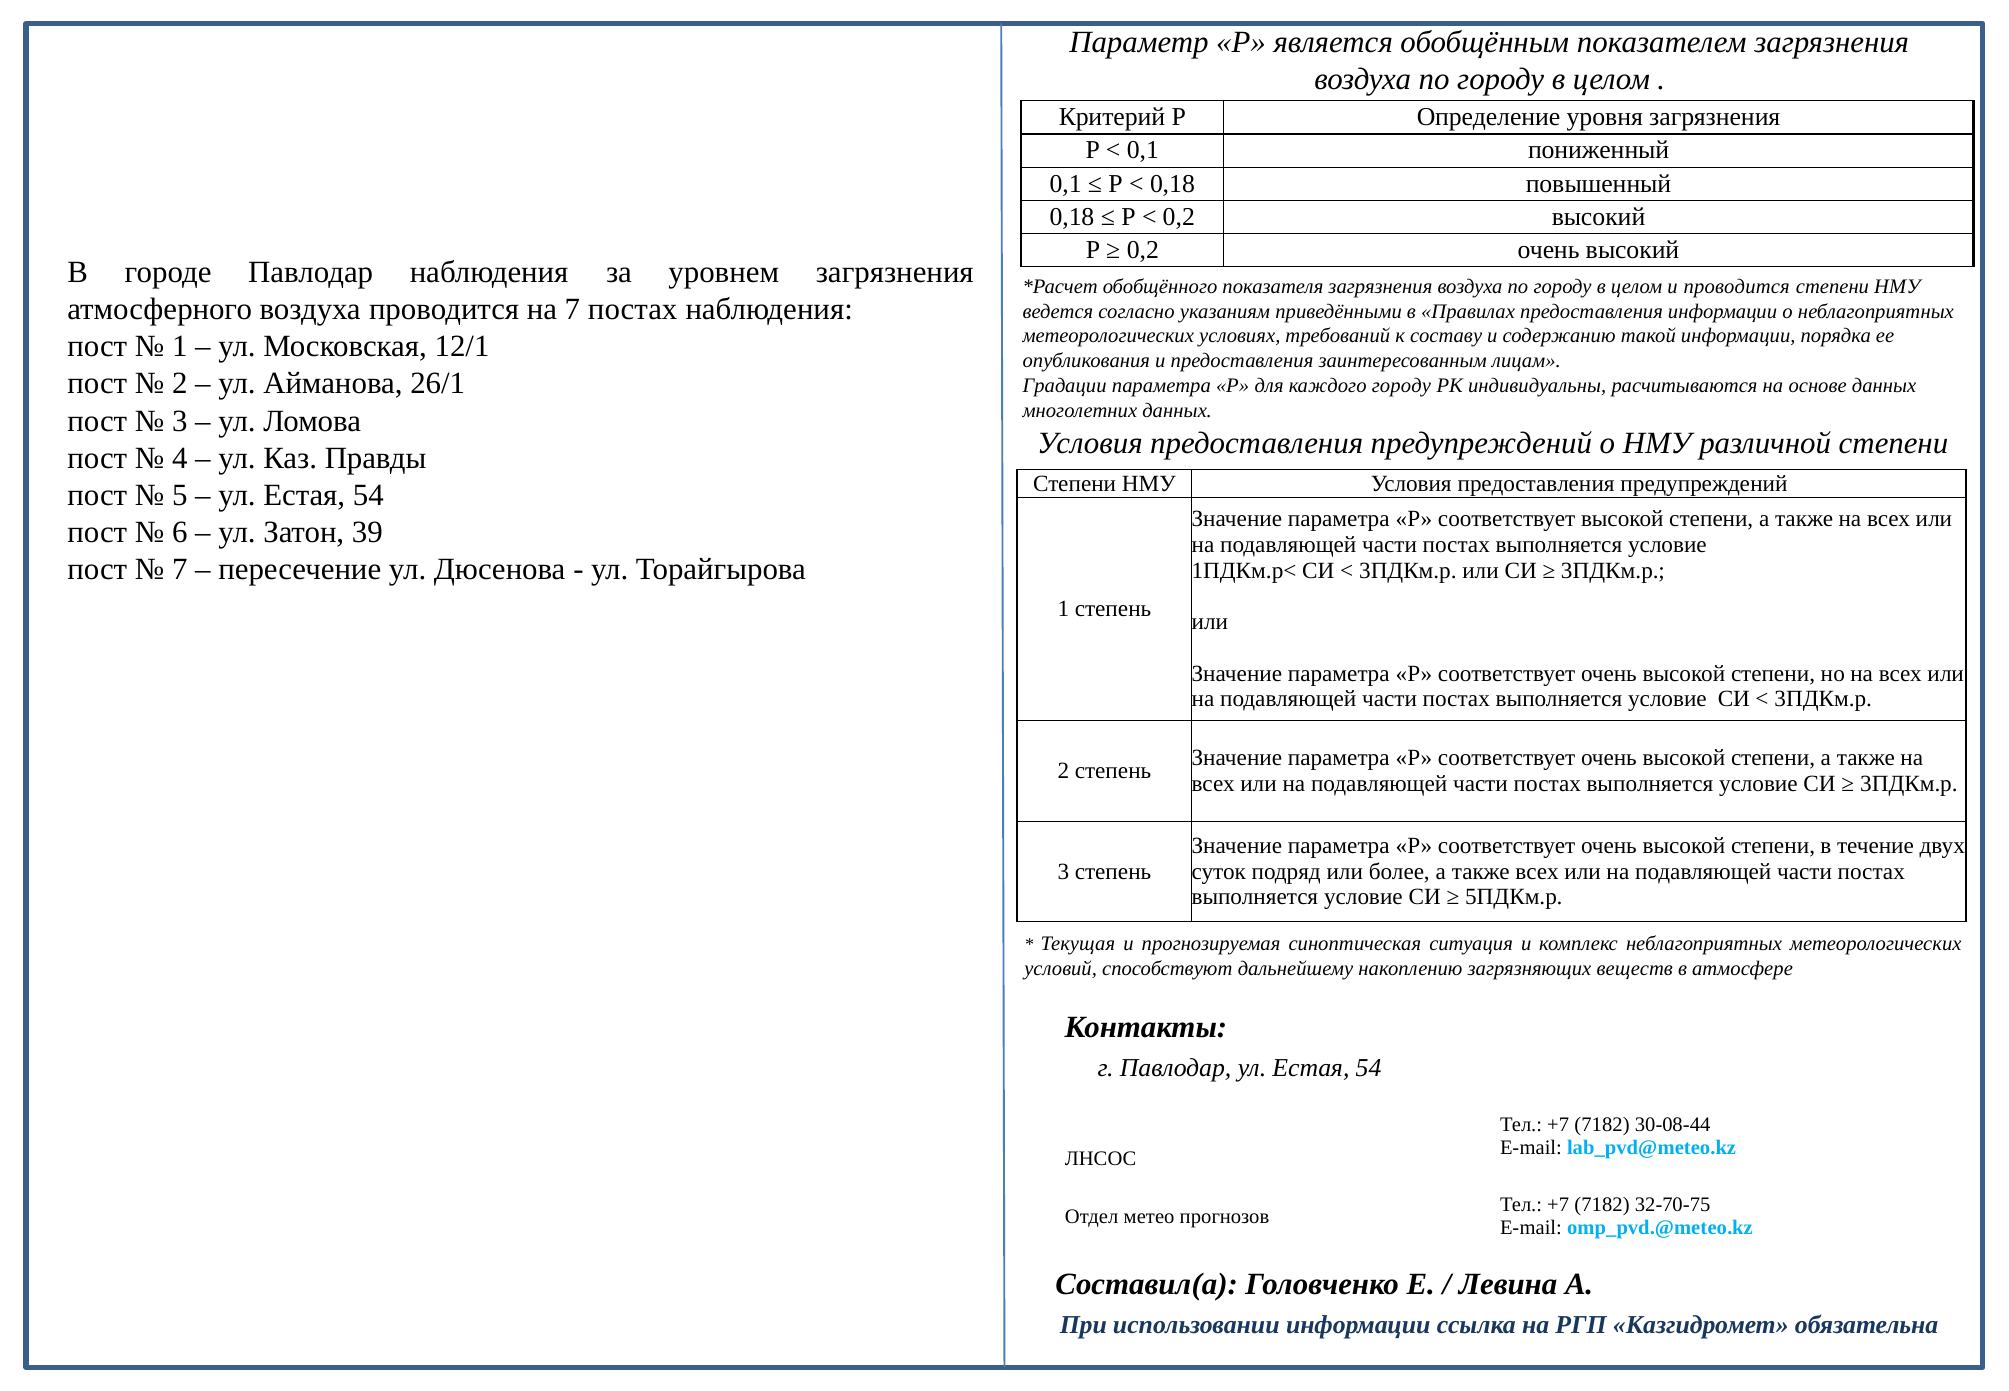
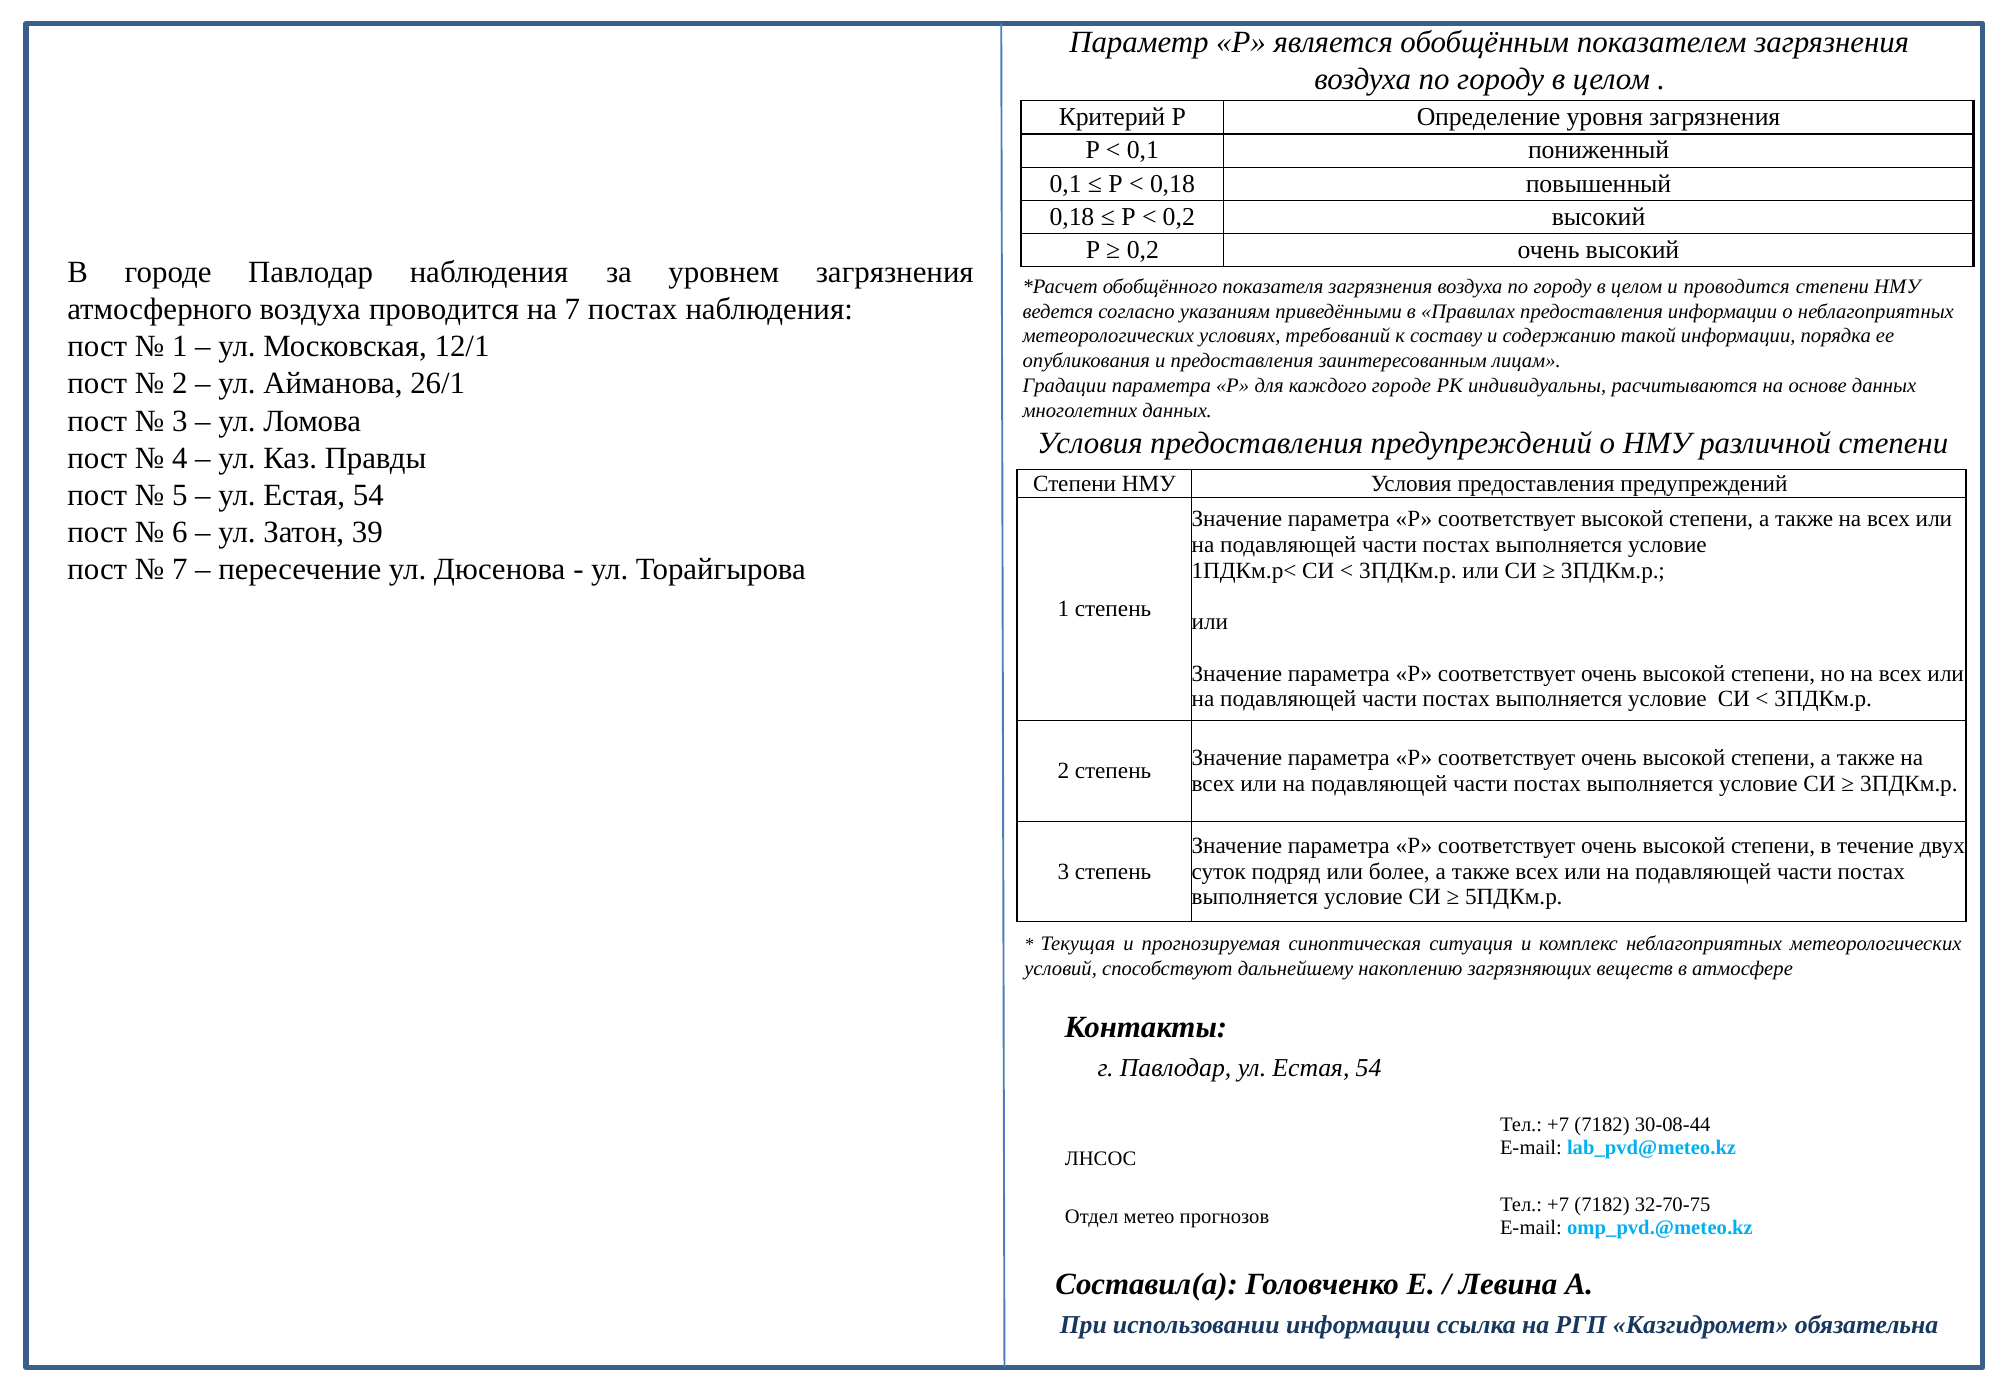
каждого городу: городу -> городе (1401, 385)
